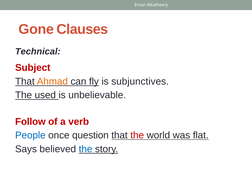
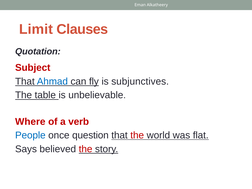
Gone: Gone -> Limit (36, 29)
Technical: Technical -> Quotation (38, 51)
Ahmad colour: orange -> blue (52, 81)
used: used -> table (45, 95)
Follow: Follow -> Where (30, 122)
the colour: blue -> red (86, 149)
